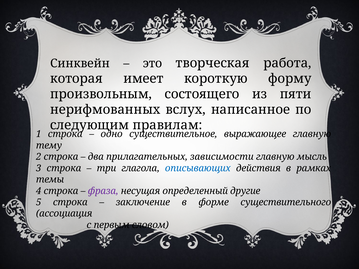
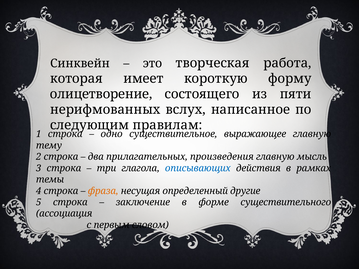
произвольным: произвольным -> олицетворение (101, 94)
зависимости: зависимости -> произведения (222, 157)
фраза colour: purple -> orange (103, 191)
